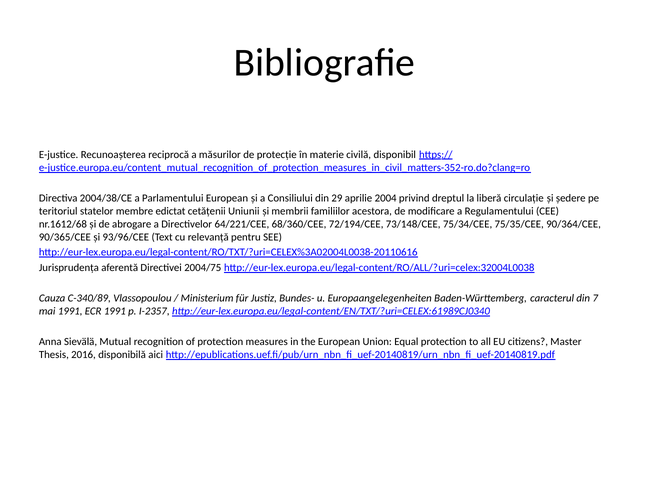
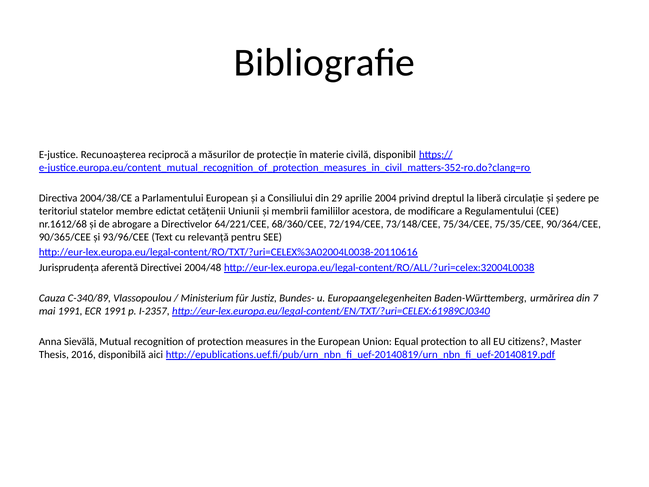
2004/75: 2004/75 -> 2004/48 (203, 268)
caracterul: caracterul -> urmărirea (552, 298)
